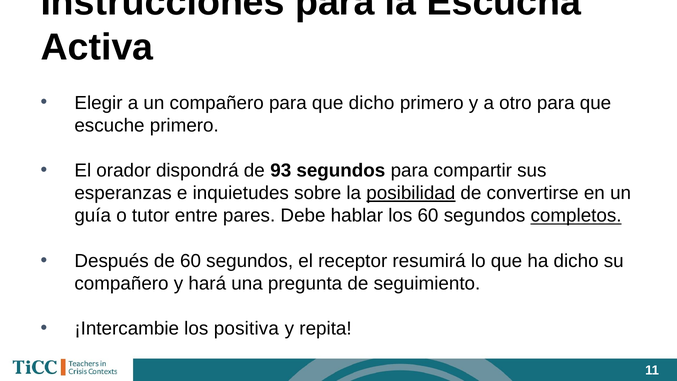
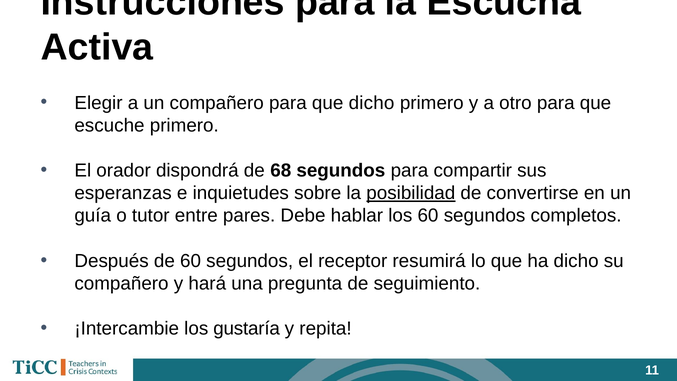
93: 93 -> 68 (281, 171)
completos underline: present -> none (576, 216)
positiva: positiva -> gustaría (247, 329)
